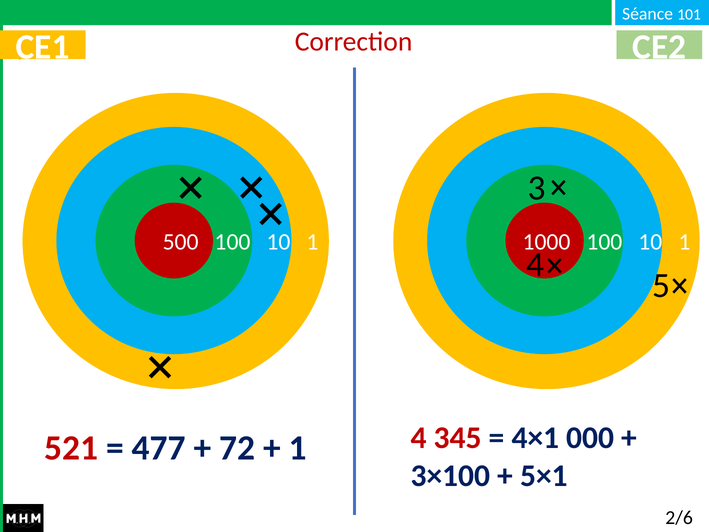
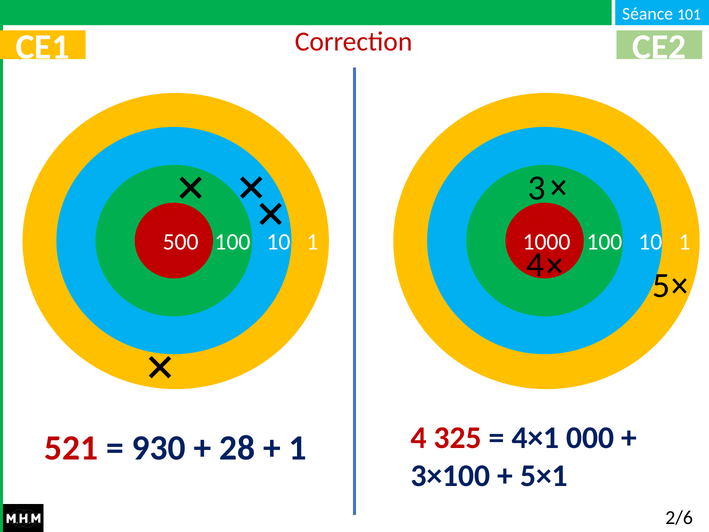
345: 345 -> 325 (458, 438)
477: 477 -> 930 (159, 448)
72: 72 -> 28 (237, 448)
